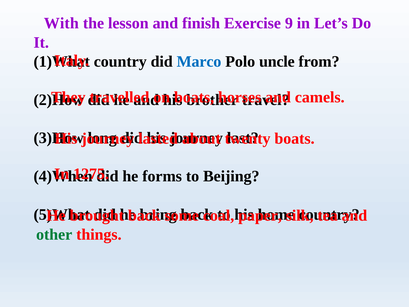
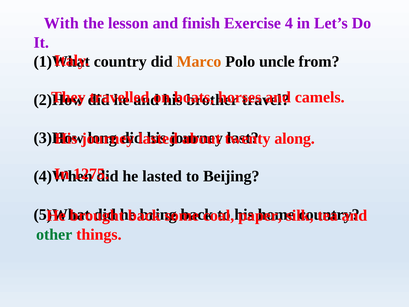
9: 9 -> 4 (289, 23)
Marco colour: blue -> orange (199, 62)
boats: boats -> along (295, 139)
he forms: forms -> lasted (162, 176)
